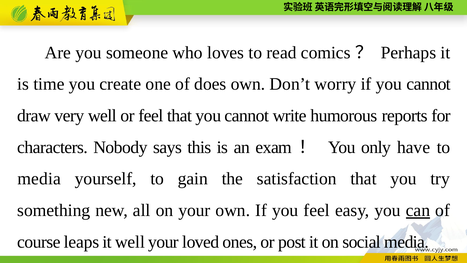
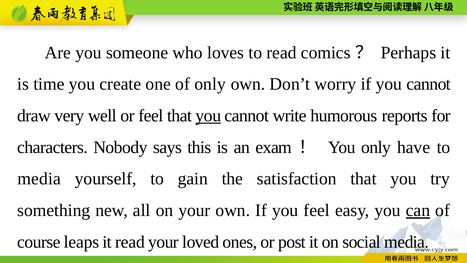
of does: does -> only (210, 84)
you underline: none -> present (208, 116)
it well: well -> read (130, 242)
